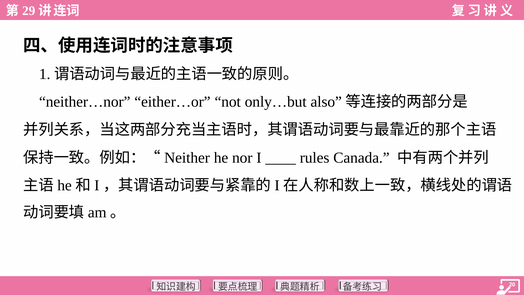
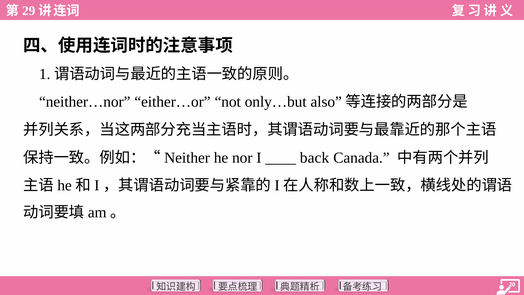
rules: rules -> back (315, 158)
